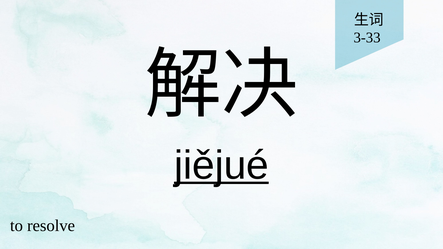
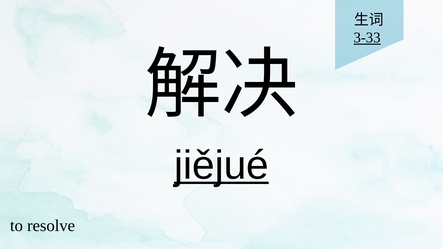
3-33 underline: none -> present (367, 38)
